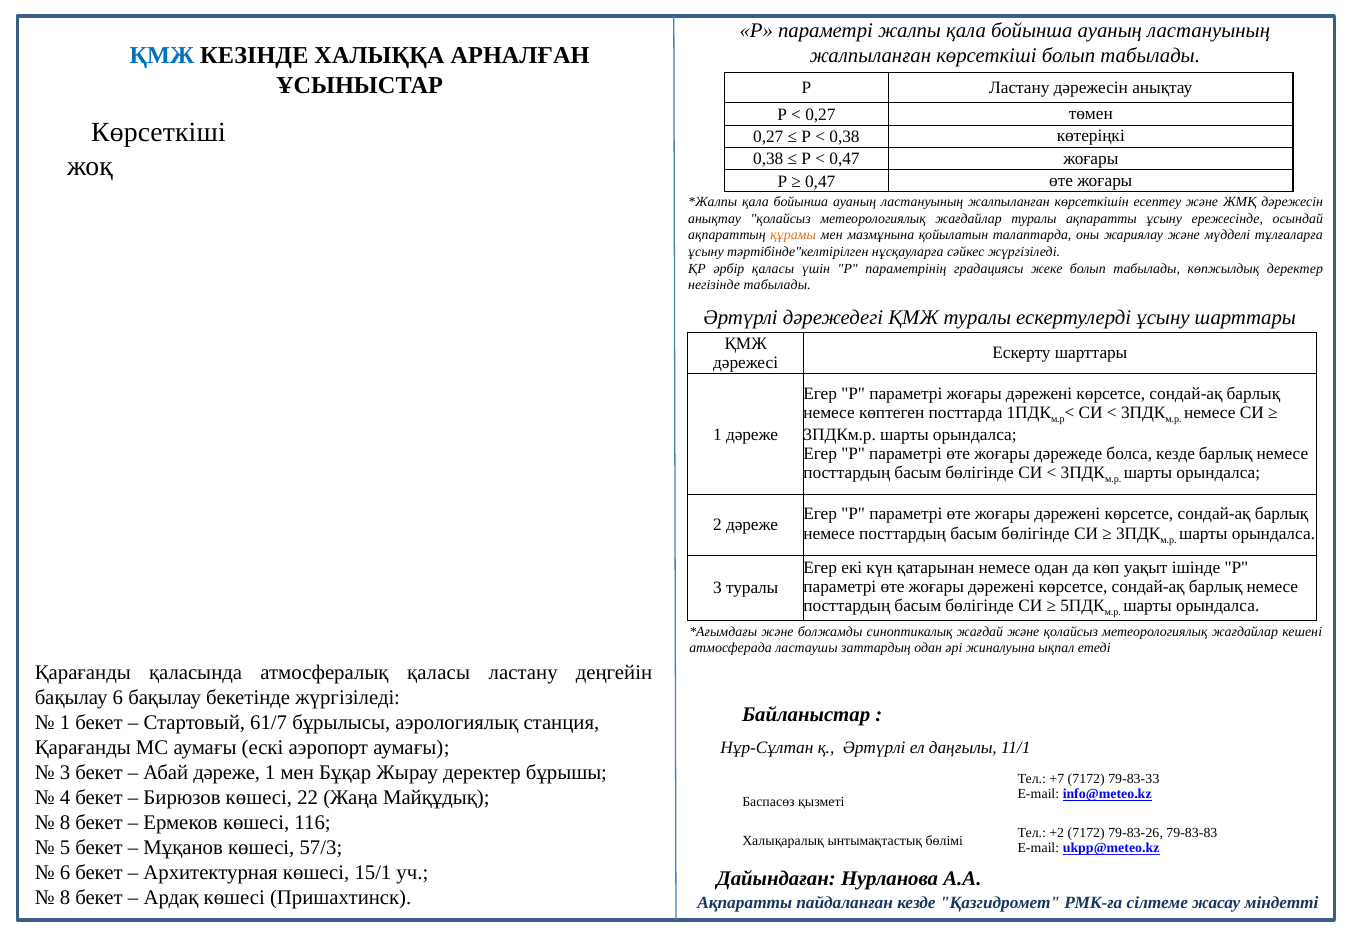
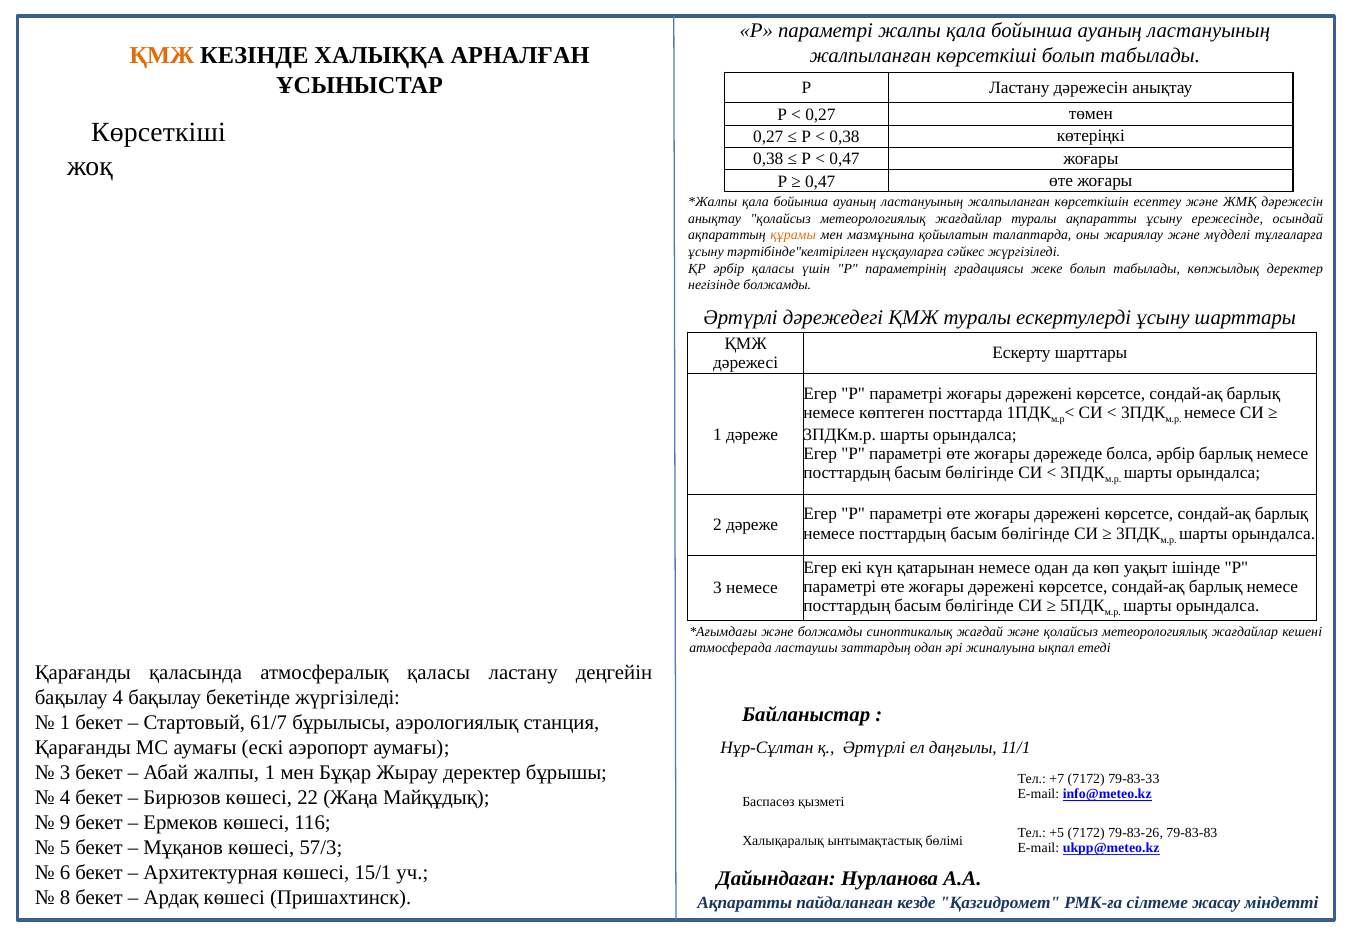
ҚМЖ colour: blue -> orange (162, 56)
негізінде табылады: табылады -> болжамды (777, 285)
болса кезде: кезде -> әрбір (1176, 453)
3 туралы: туралы -> немесе (752, 588)
бақылау 6: 6 -> 4 (118, 698)
Абай дәреже: дәреже -> жалпы (227, 772)
8: 8 -> 9 (65, 822)
+2: +2 -> +5 (1057, 833)
